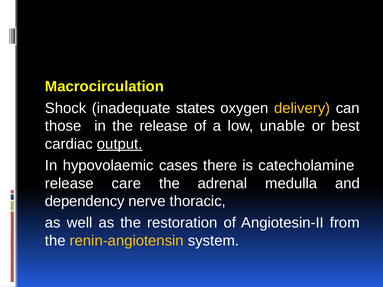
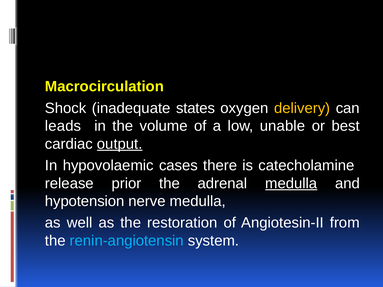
those: those -> leads (63, 126)
the release: release -> volume (164, 126)
care: care -> prior (126, 184)
medulla underline: none -> present (291, 184)
dependency: dependency -> hypotension (85, 201)
nerve thoracic: thoracic -> medulla (198, 201)
renin-angiotensin colour: yellow -> light blue (127, 241)
